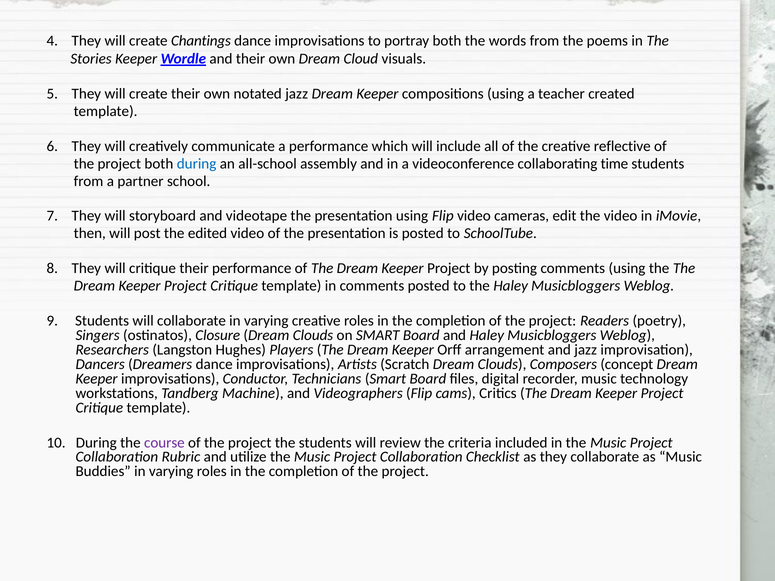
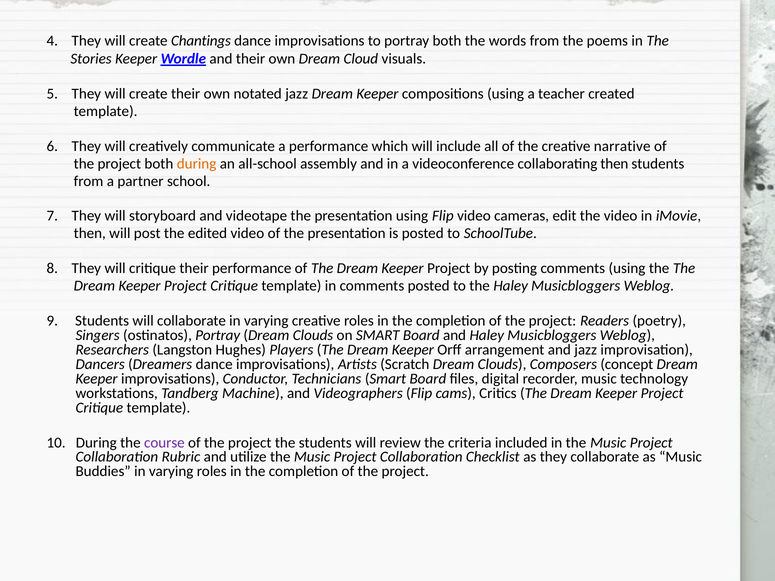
reflective: reflective -> narrative (622, 146)
during colour: blue -> orange (197, 164)
collaborating time: time -> then (614, 164)
ostinatos Closure: Closure -> Portray (218, 335)
